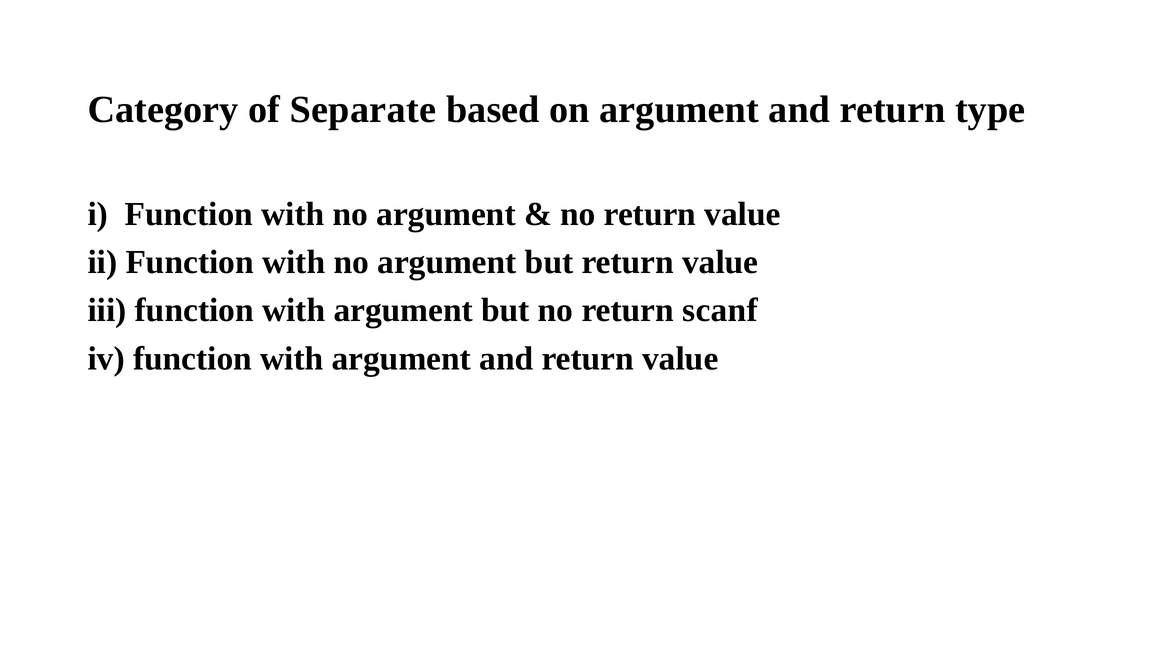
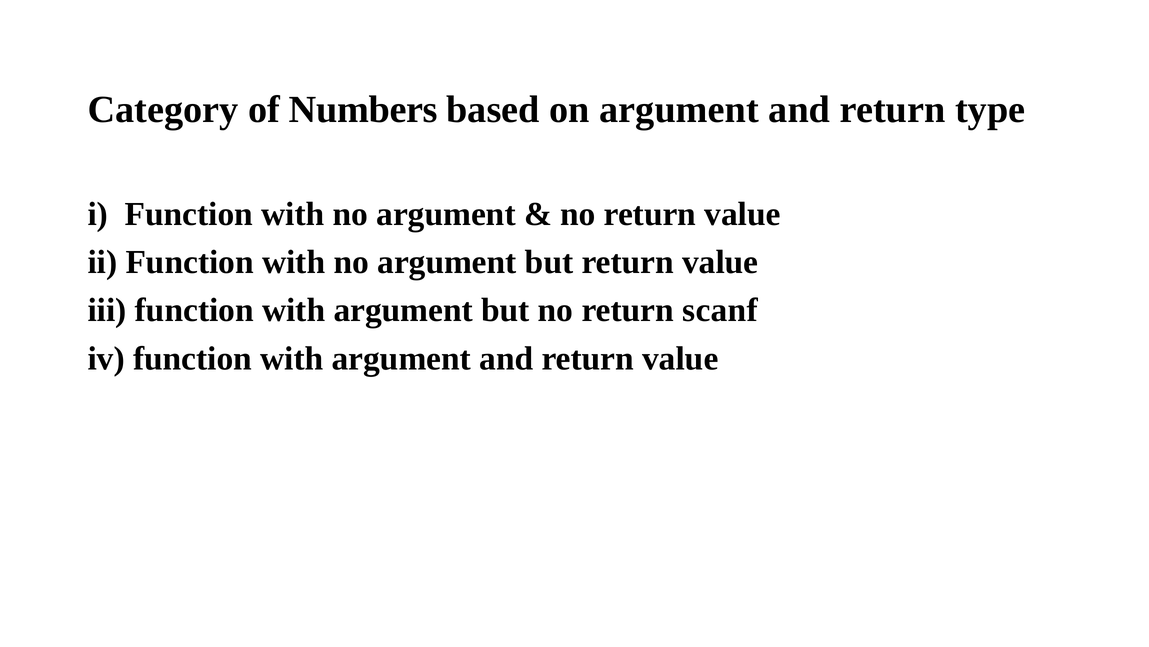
Separate: Separate -> Numbers (363, 110)
